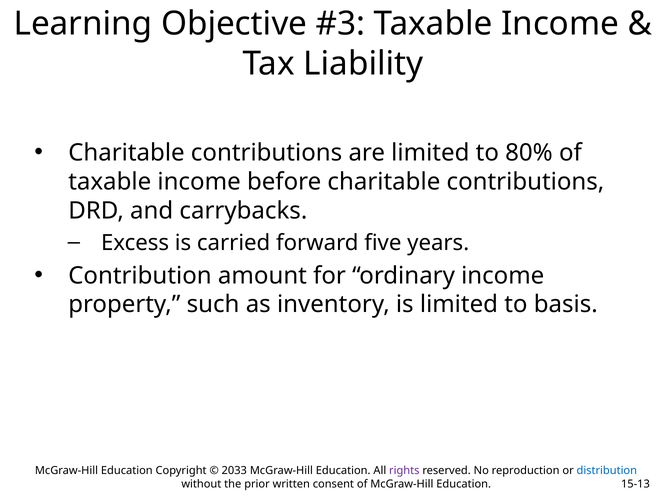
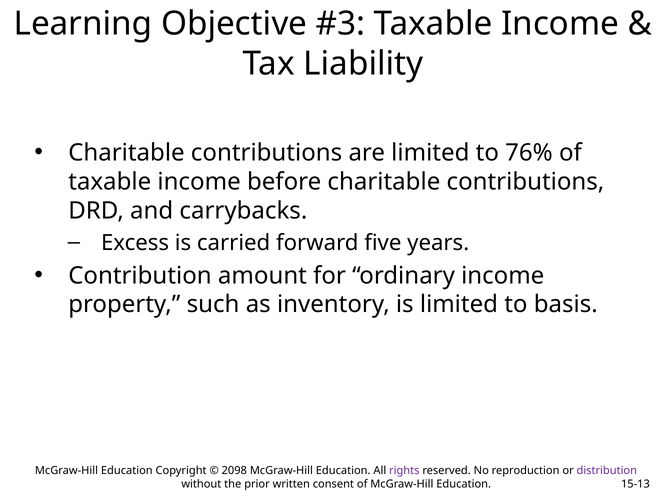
80%: 80% -> 76% (529, 153)
2033: 2033 -> 2098 (234, 470)
distribution colour: blue -> purple (607, 470)
